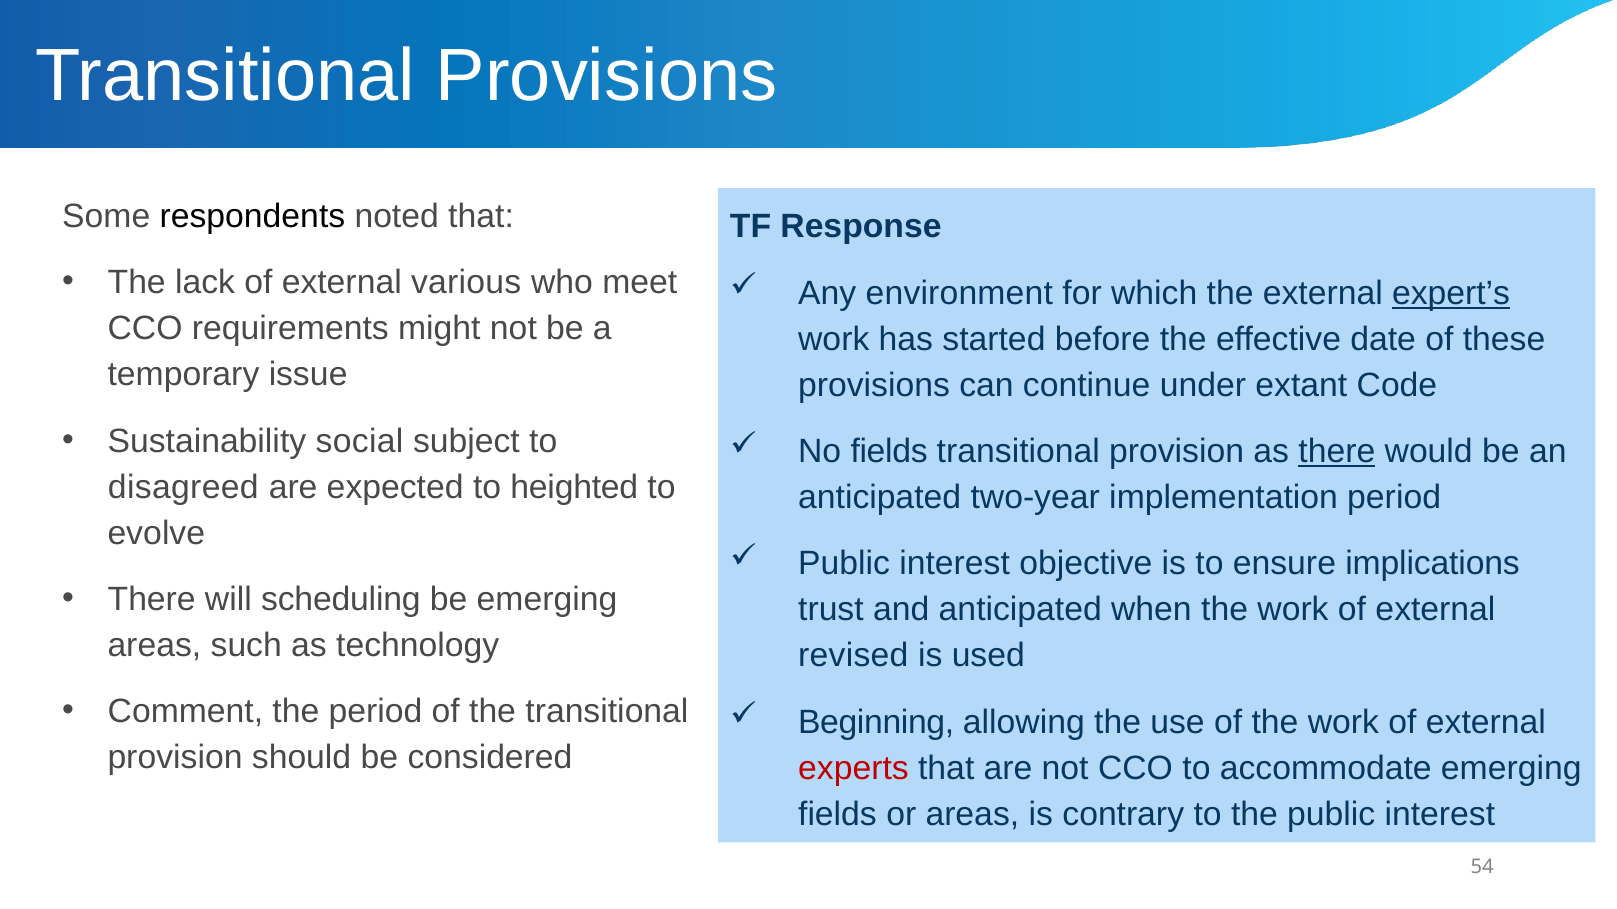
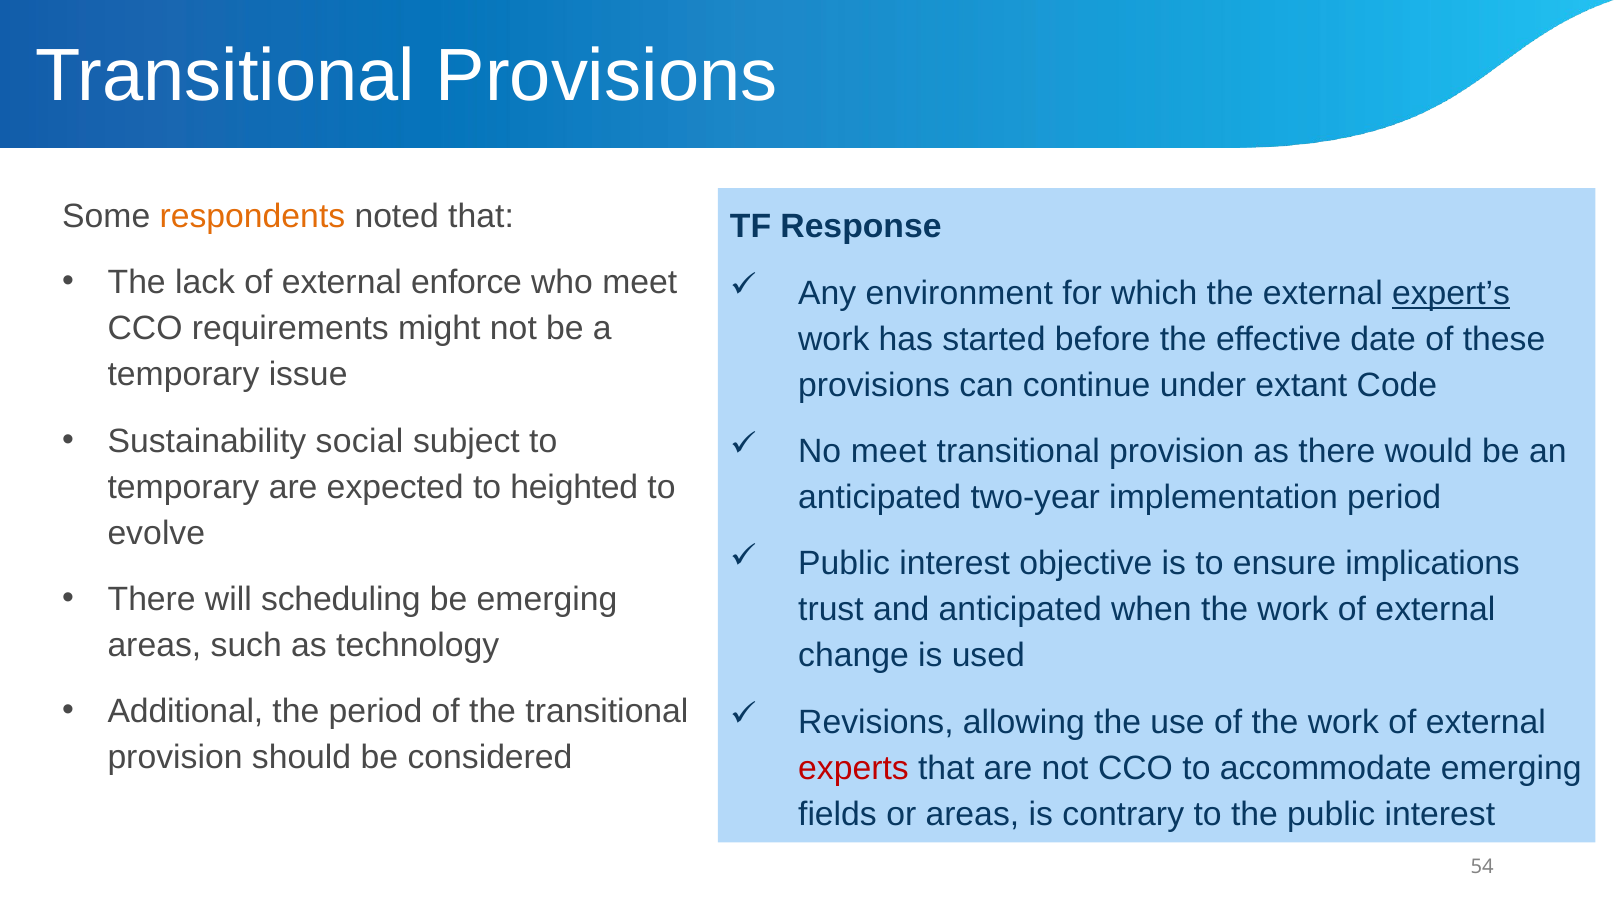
respondents colour: black -> orange (252, 217)
various: various -> enforce (466, 283)
No fields: fields -> meet (889, 452)
there underline: present -> none (1337, 452)
disagreed: disagreed -> temporary (183, 487)
revised: revised -> change (853, 656)
Comment: Comment -> Additional (185, 712)
Beginning: Beginning -> Revisions (876, 723)
